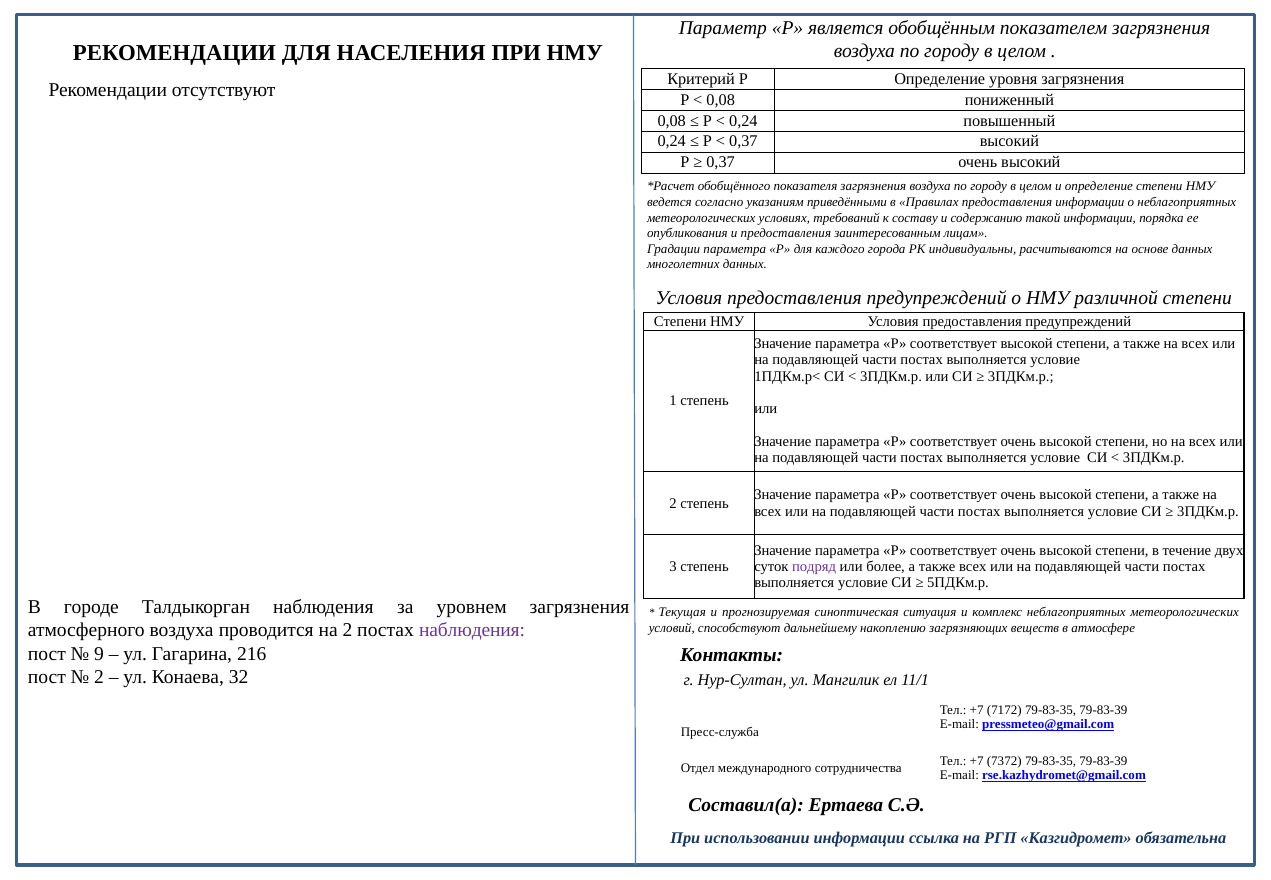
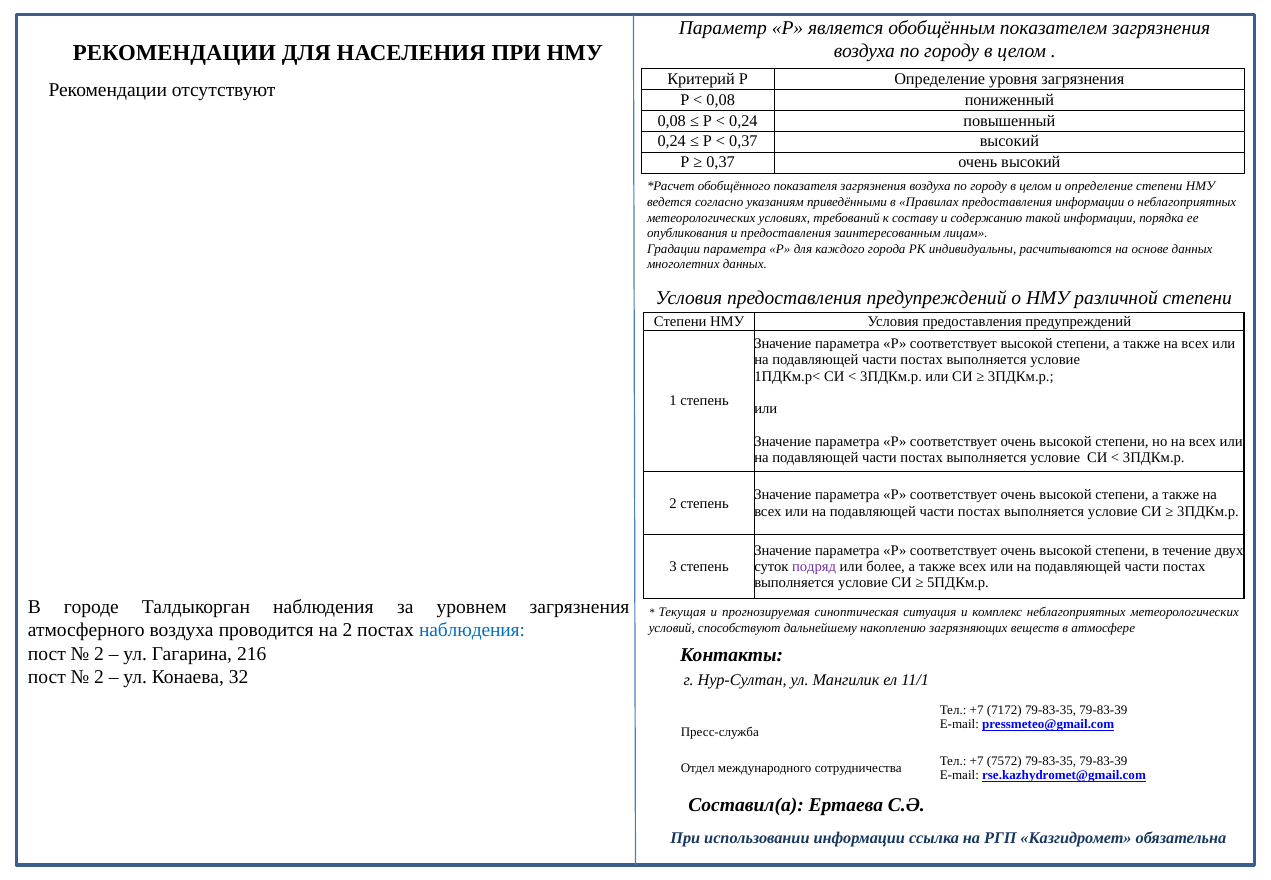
наблюдения colour: purple -> blue (472, 630)
9: 9 -> 2 (99, 654)
7372: 7372 -> 7572 (1004, 761)
